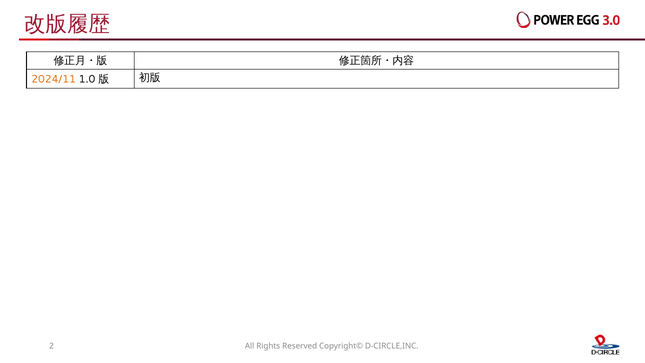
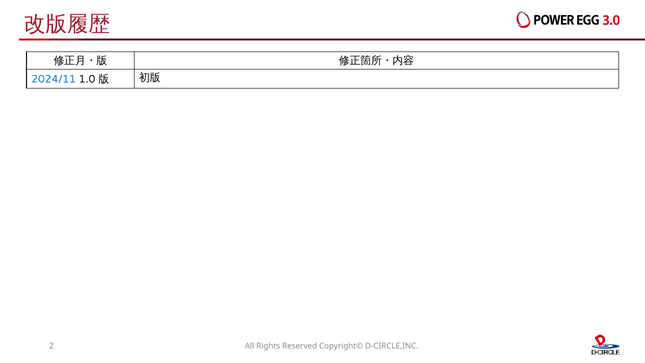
2024/11 colour: orange -> blue (54, 79)
